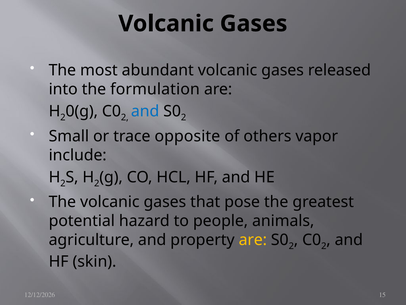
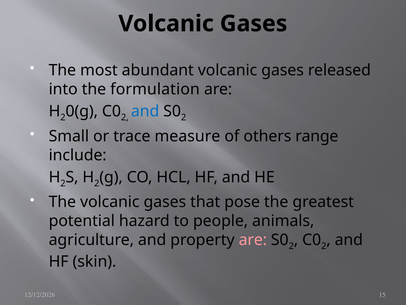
opposite: opposite -> measure (187, 136)
vapor: vapor -> range (317, 136)
are colour: yellow -> pink (253, 240)
